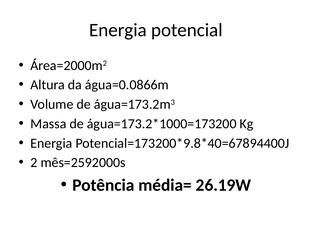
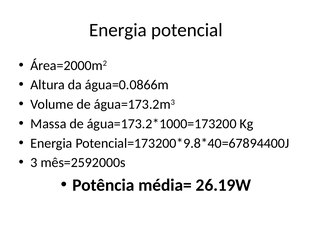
2: 2 -> 3 (34, 163)
